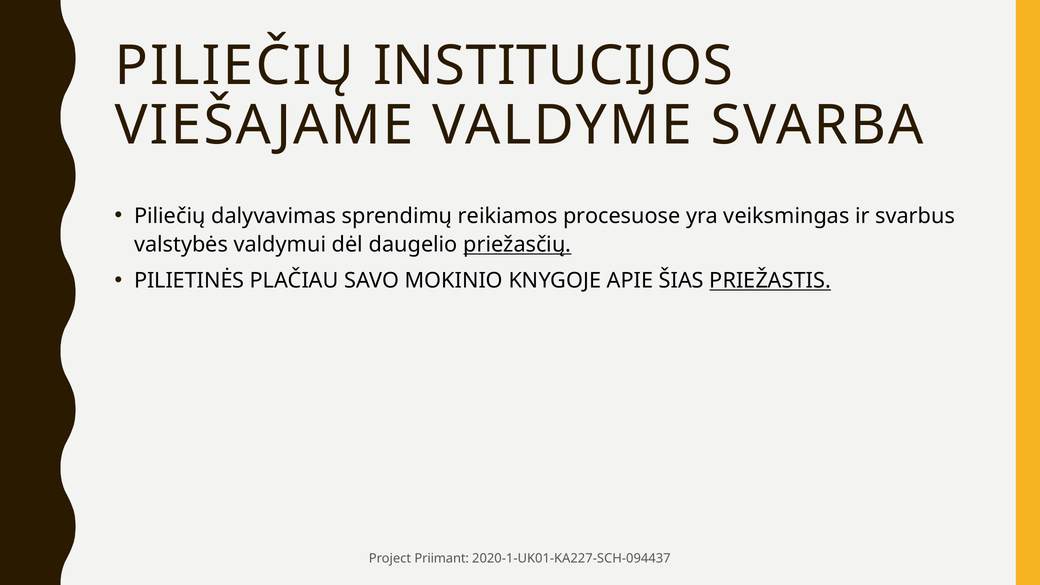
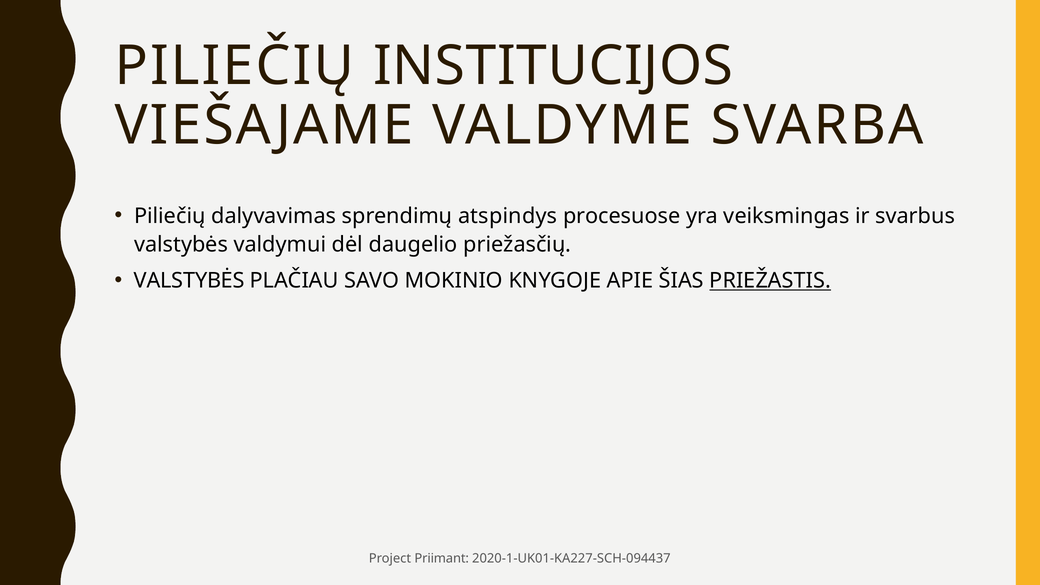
reikiamos: reikiamos -> atspindys (508, 216)
priežasčių underline: present -> none (517, 245)
PILIETINĖS: PILIETINĖS -> VALSTYBĖS (189, 281)
